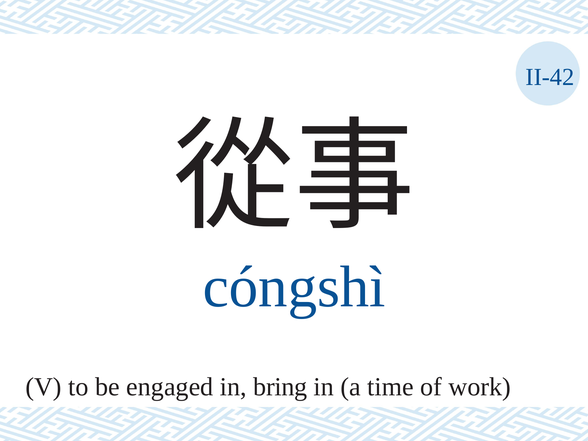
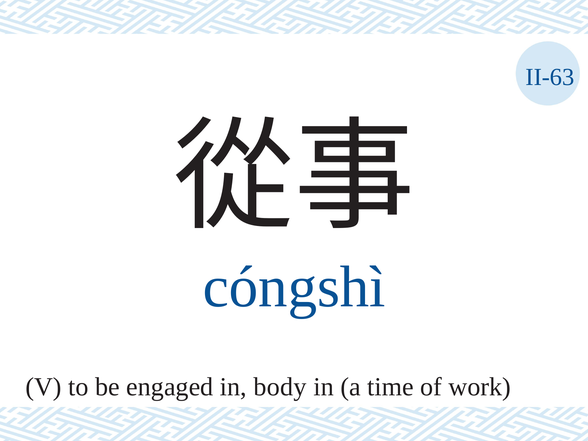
II-42: II-42 -> II-63 (550, 77)
bring: bring -> body (280, 387)
